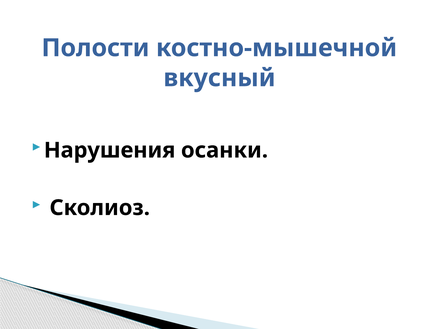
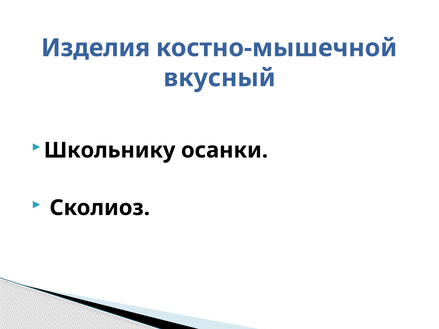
Полости: Полости -> Изделия (96, 48)
Нарушения: Нарушения -> Школьнику (110, 150)
